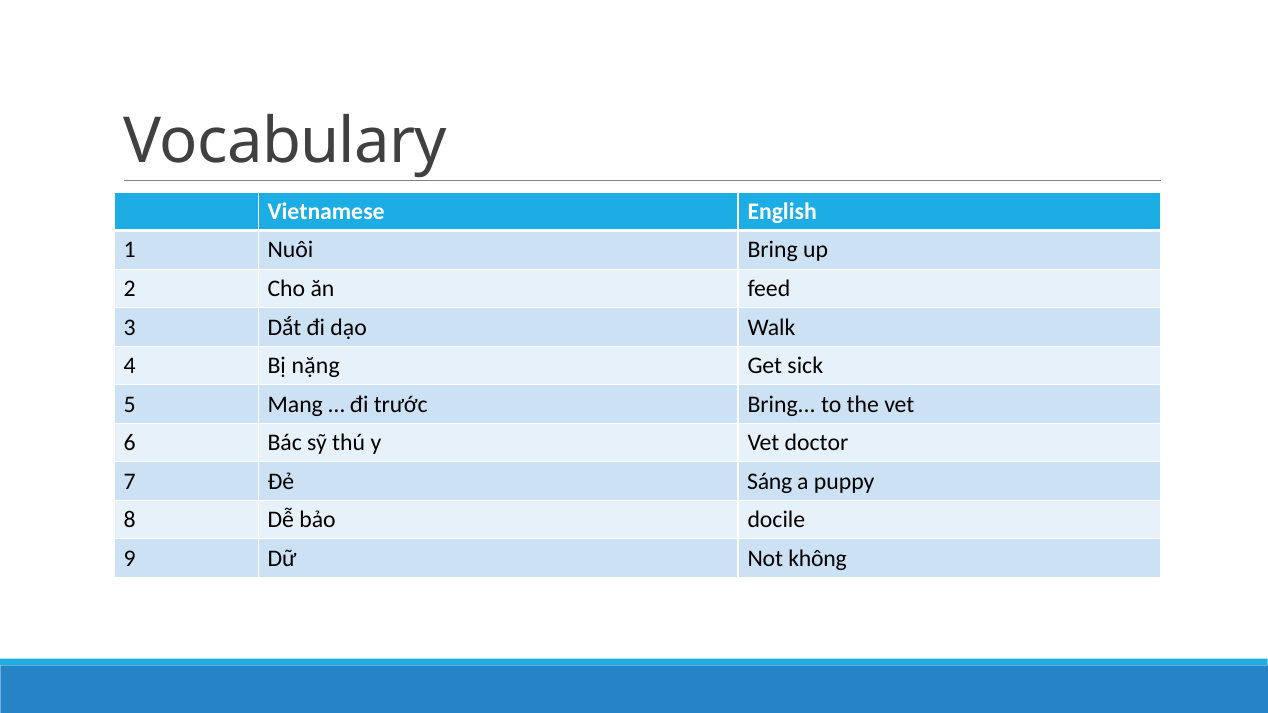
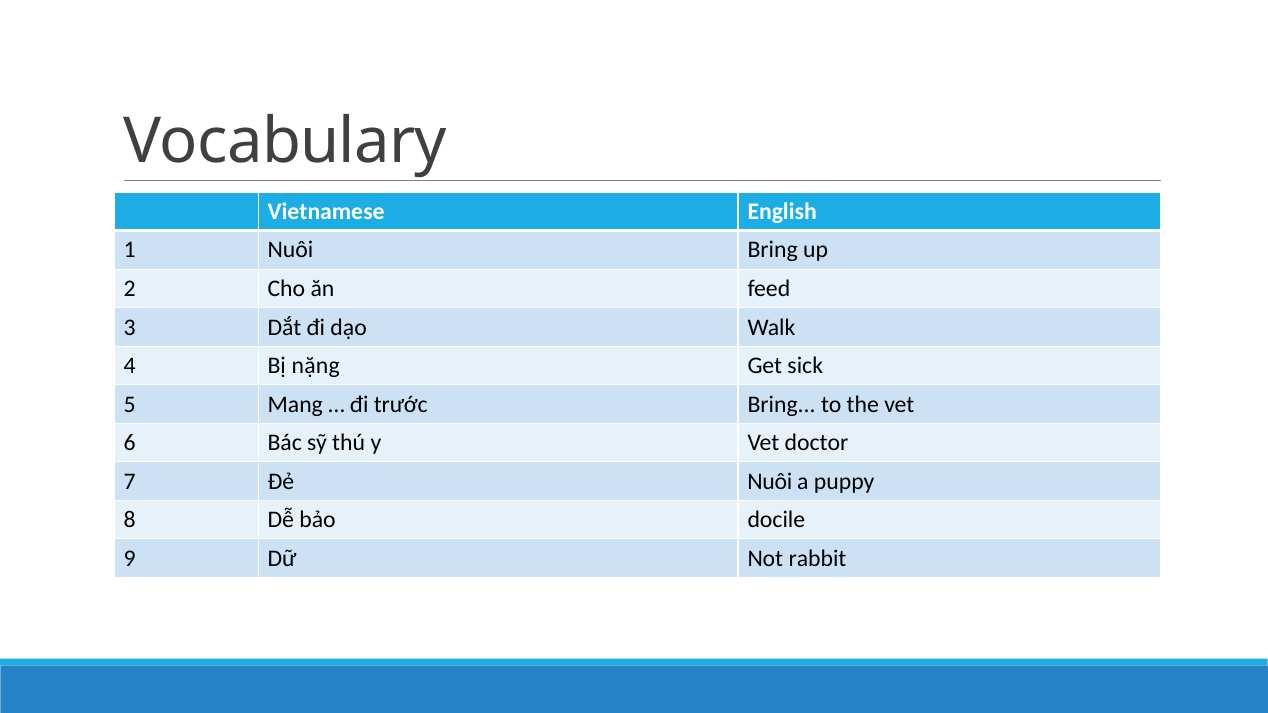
Đẻ Sáng: Sáng -> Nuôi (770, 482)
không: không -> rabbit (818, 559)
